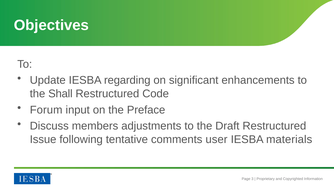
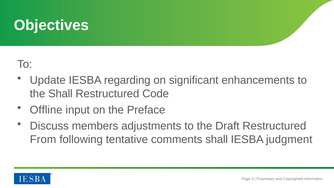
Forum: Forum -> Offline (46, 110)
Issue: Issue -> From (43, 139)
comments user: user -> shall (217, 139)
materials: materials -> judgment (289, 139)
